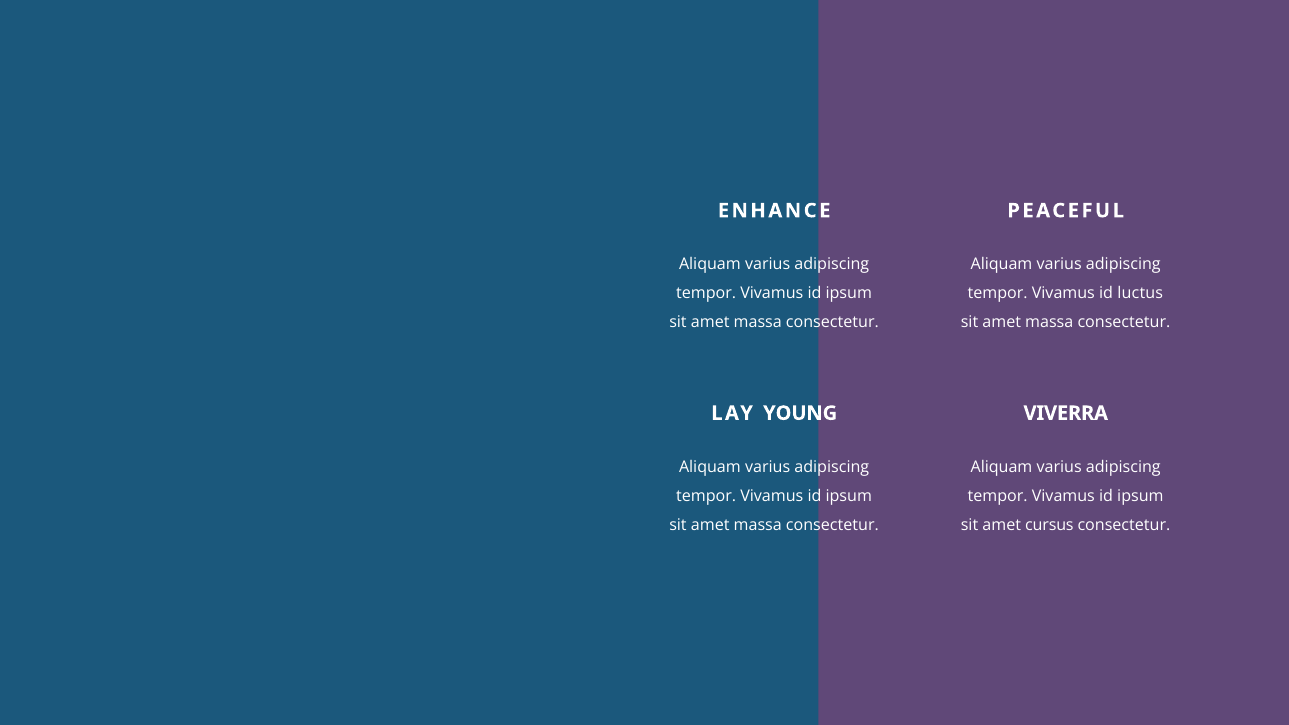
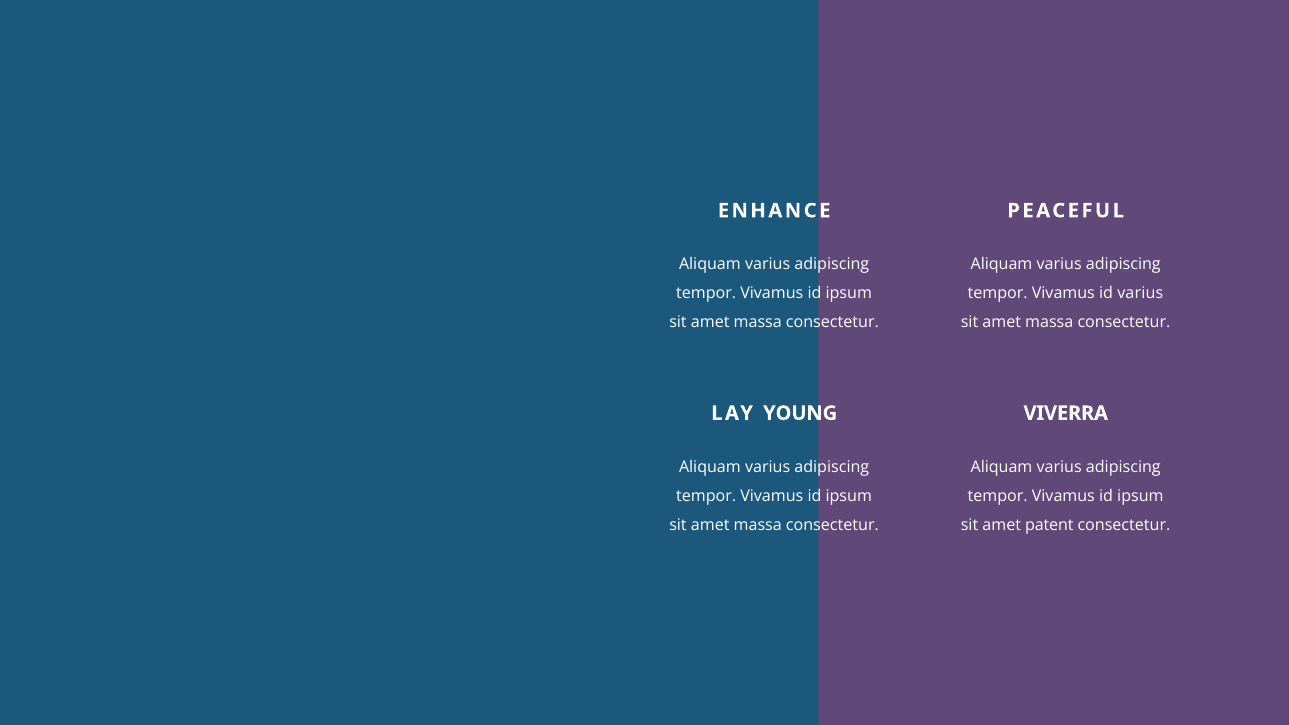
id luctus: luctus -> varius (1140, 293)
cursus: cursus -> patent (1049, 525)
